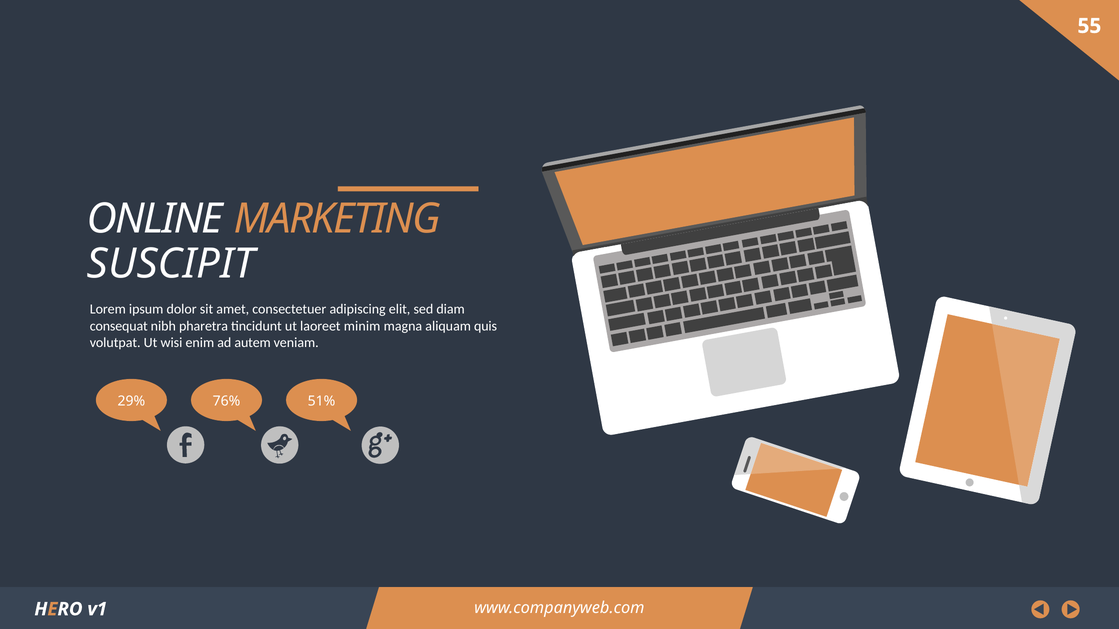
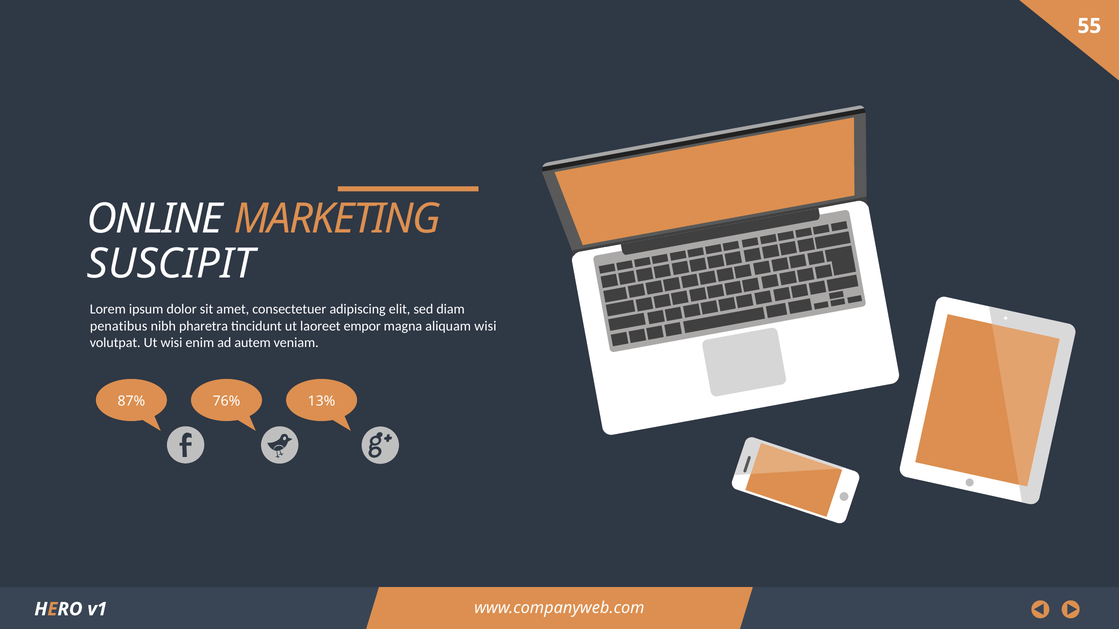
consequat: consequat -> penatibus (119, 326)
minim: minim -> empor (362, 326)
aliquam quis: quis -> wisi (485, 326)
29%: 29% -> 87% (131, 401)
51%: 51% -> 13% (322, 401)
